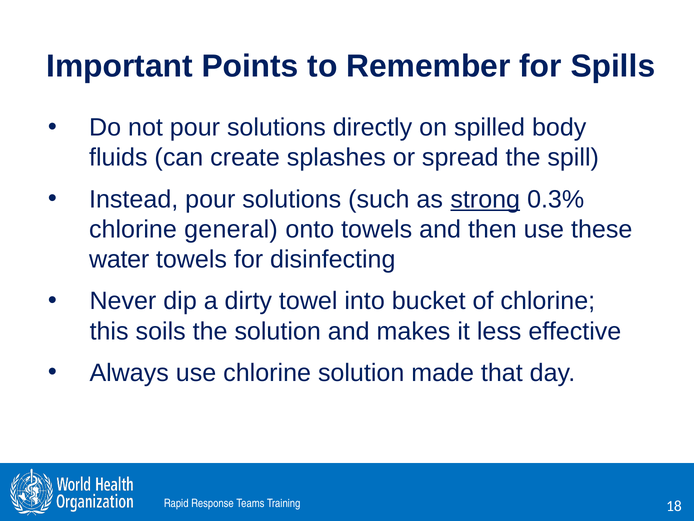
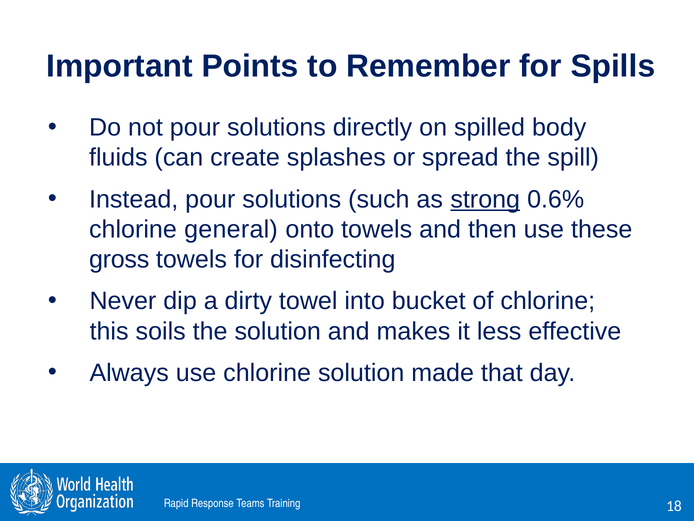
0.3%: 0.3% -> 0.6% (556, 199)
water: water -> gross (119, 259)
